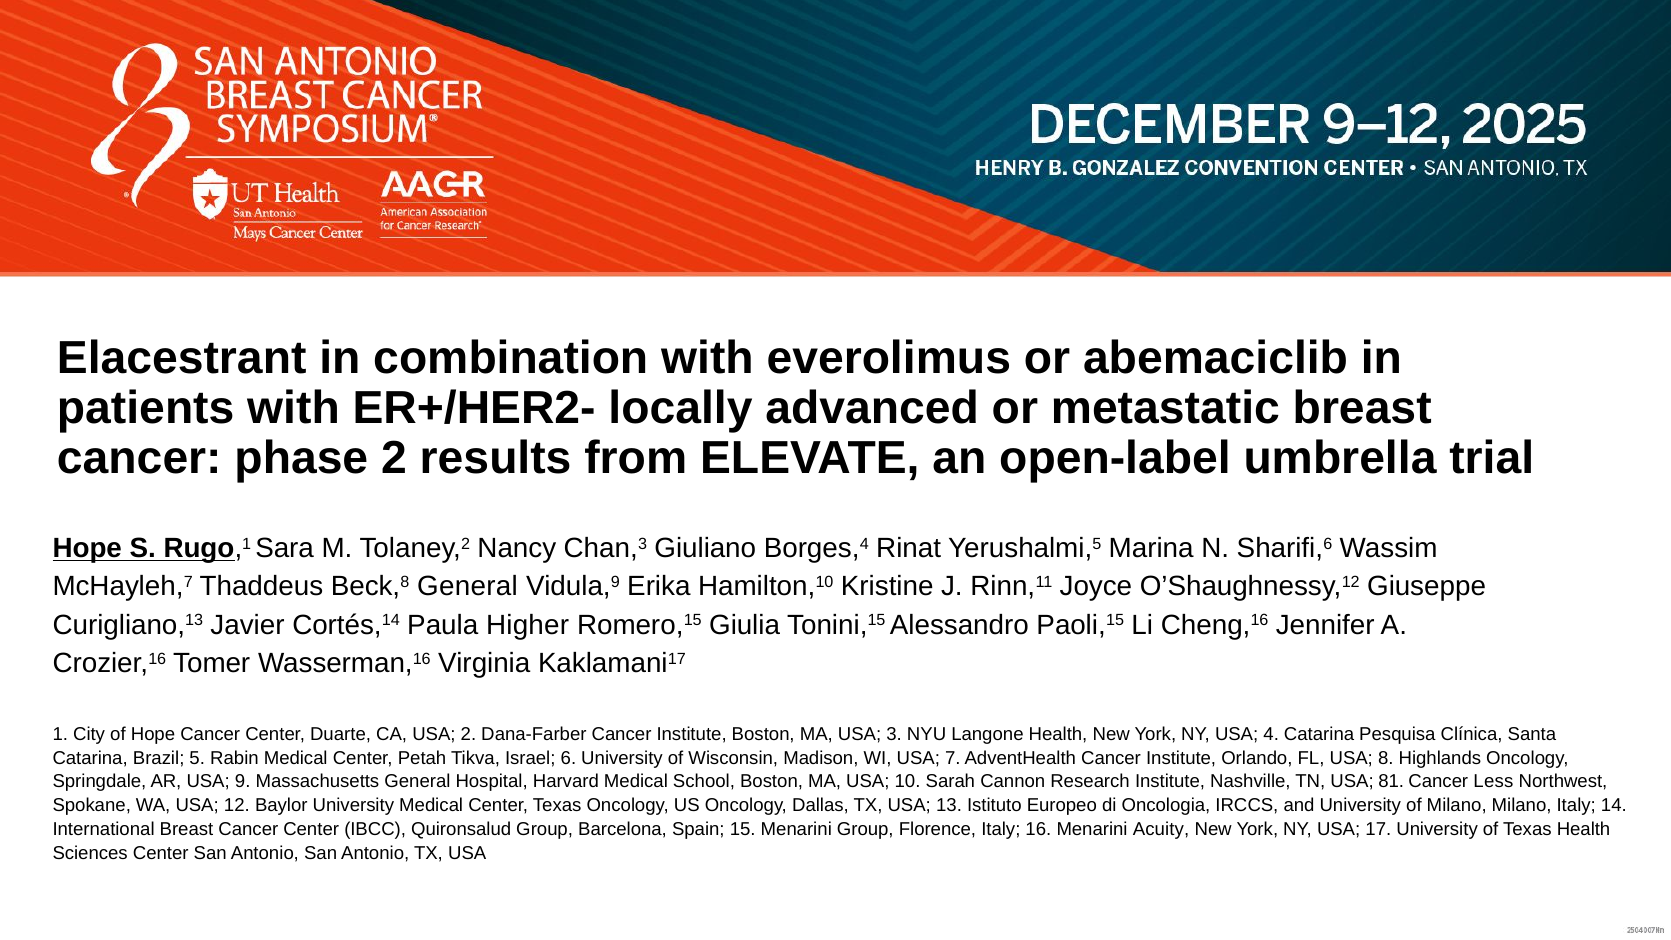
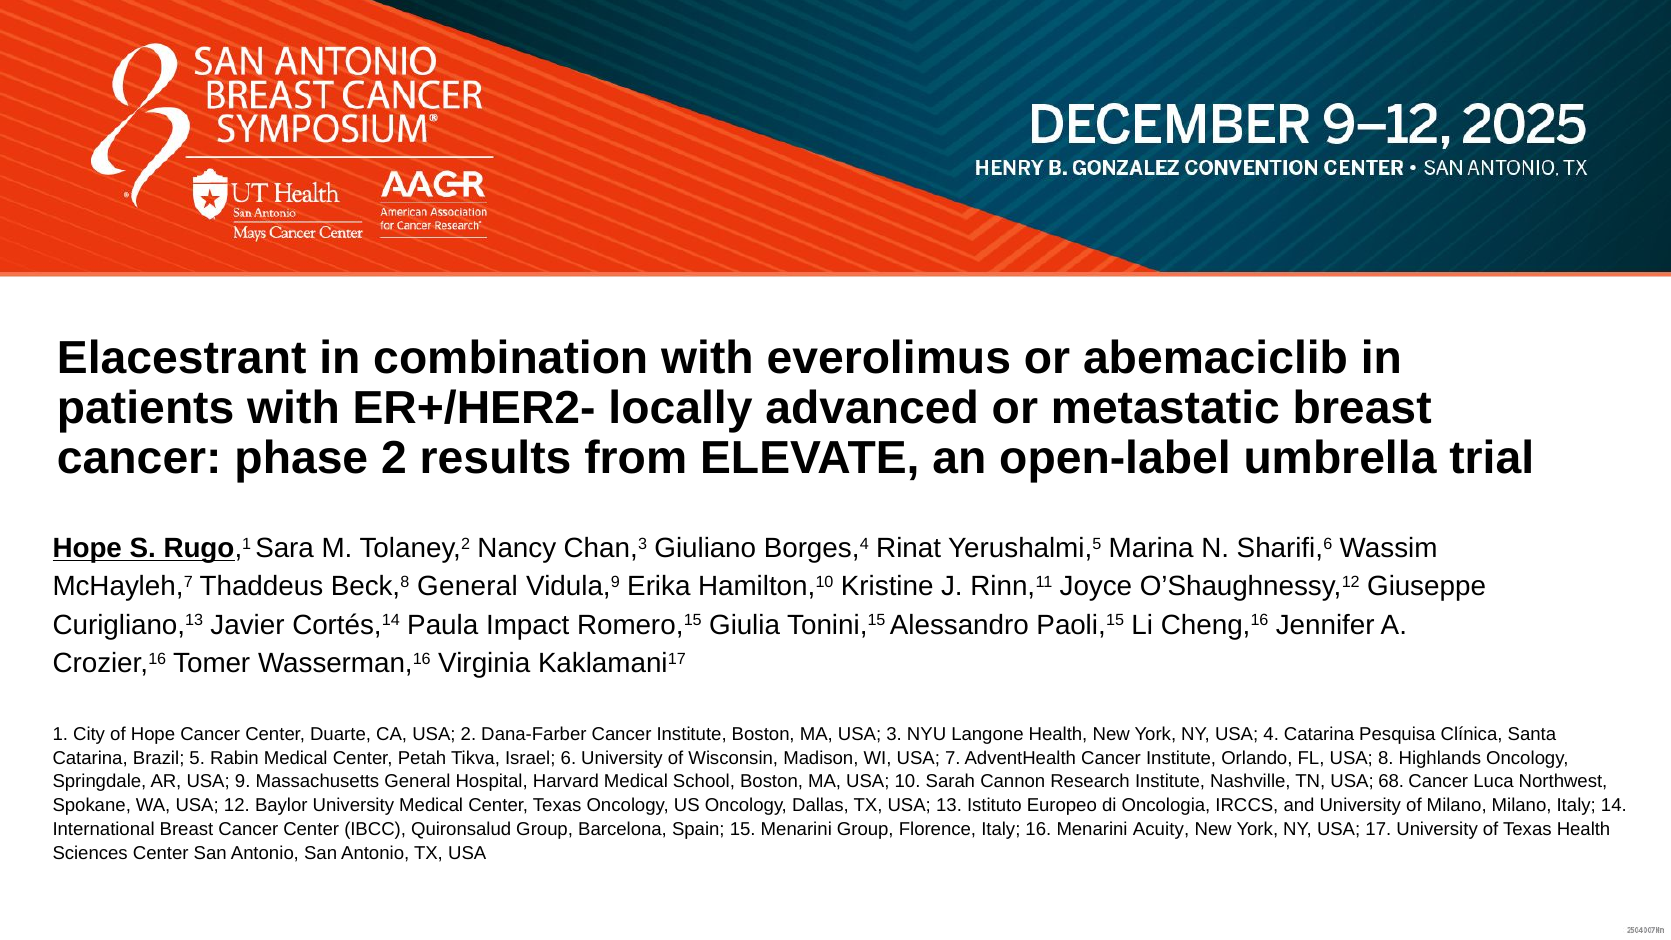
Higher: Higher -> Impact (528, 625)
81: 81 -> 68 (1391, 782)
Less: Less -> Luca (1494, 782)
